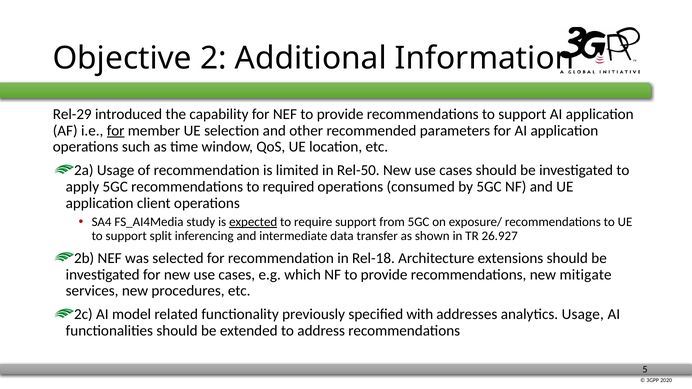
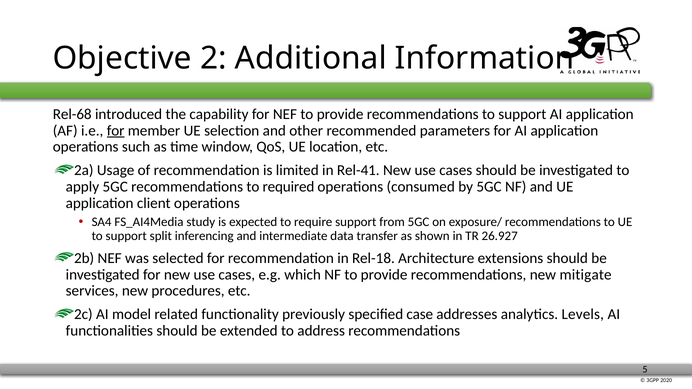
Rel-29: Rel-29 -> Rel-68 (72, 114)
Rel-50: Rel-50 -> Rel-41 (358, 171)
expected underline: present -> none (253, 222)
with: with -> case (420, 315)
analytics Usage: Usage -> Levels (583, 315)
